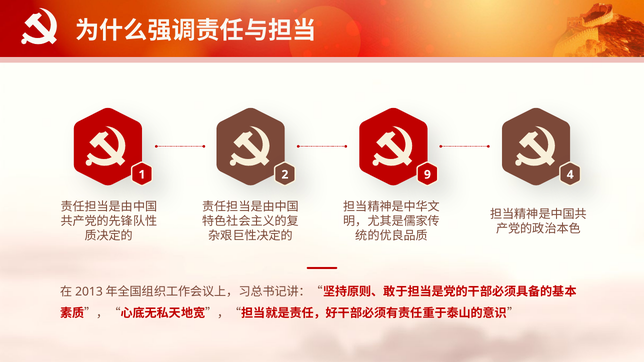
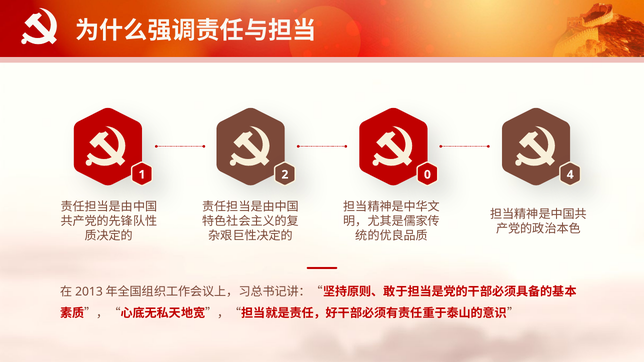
9: 9 -> 0 (427, 175)
